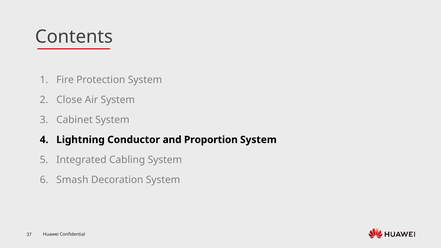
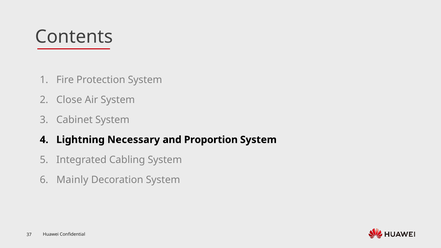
Conductor: Conductor -> Necessary (134, 140)
Smash: Smash -> Mainly (72, 180)
